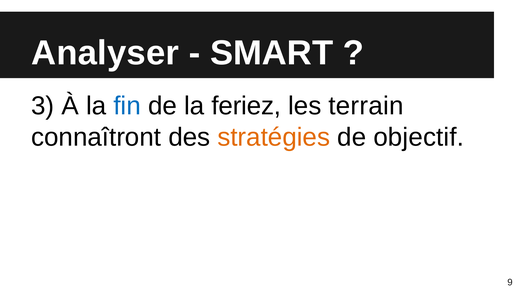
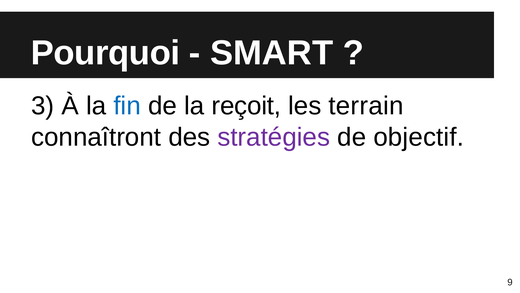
Analyser: Analyser -> Pourquoi (105, 53)
feriez: feriez -> reçoit (246, 106)
stratégies colour: orange -> purple (274, 137)
